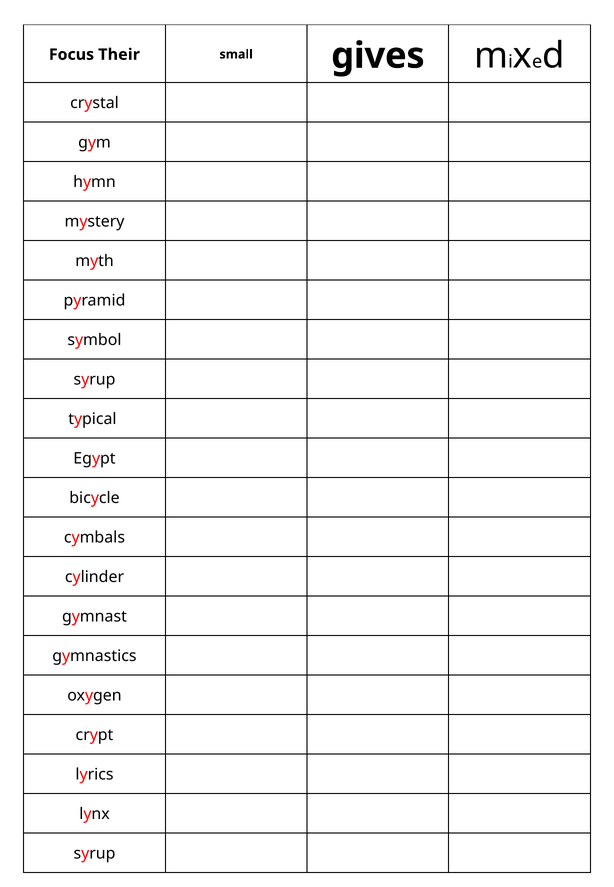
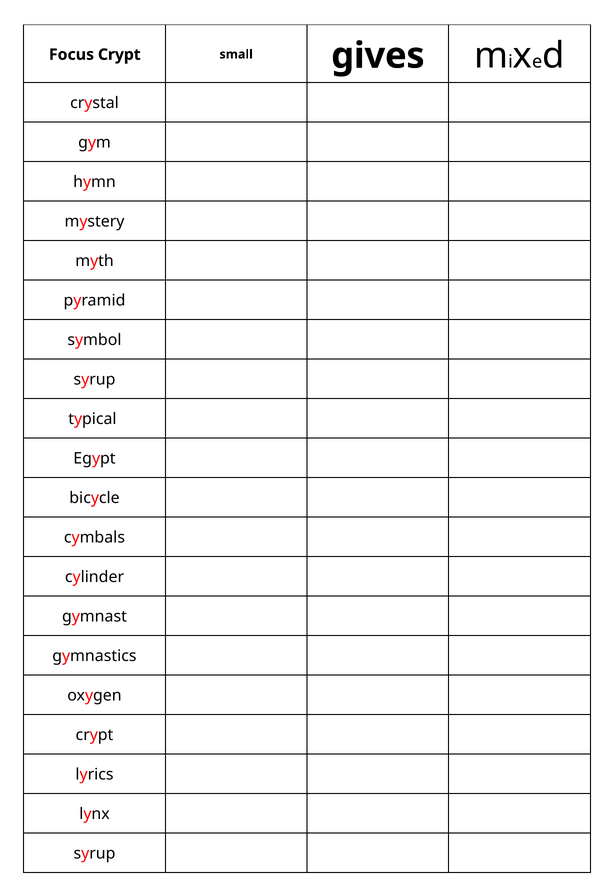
Focus Their: Their -> Crypt (119, 55)
